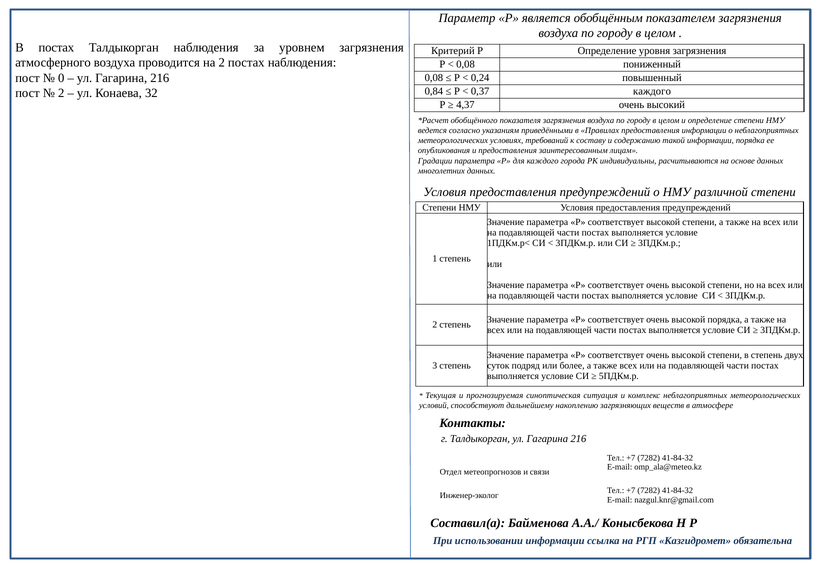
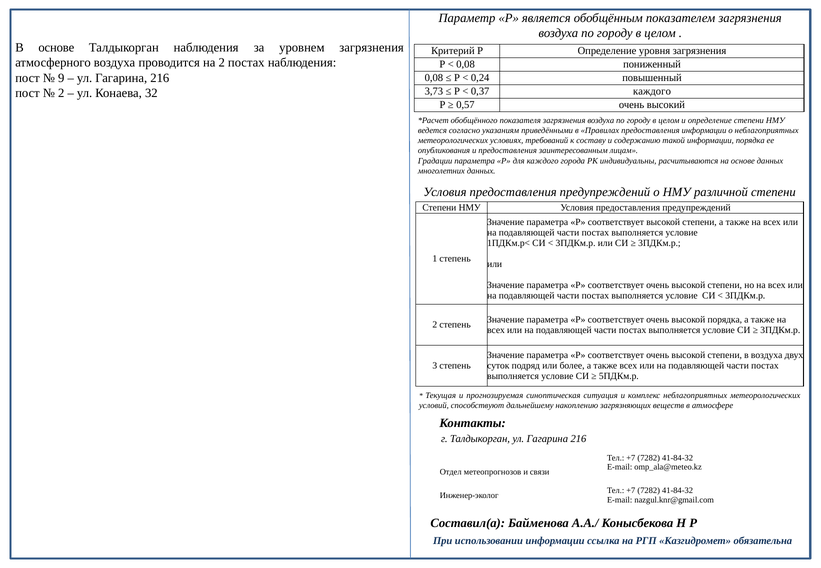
В постах: постах -> основе (56, 48)
0: 0 -> 9 (61, 78)
0,84: 0,84 -> 3,73 (434, 91)
4,37: 4,37 -> 0,57 (465, 105)
в степень: степень -> воздуха (767, 356)
